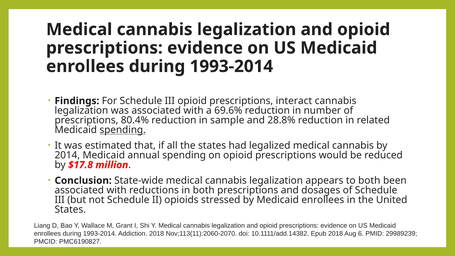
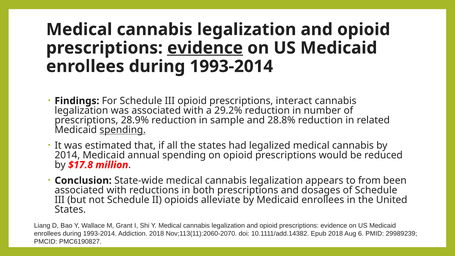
evidence underline: none -> present (205, 48)
69.6%: 69.6% -> 29.2% (228, 111)
80.4%: 80.4% -> 28.9% (135, 120)
to both: both -> from (369, 180)
stressed: stressed -> alleviate (221, 200)
